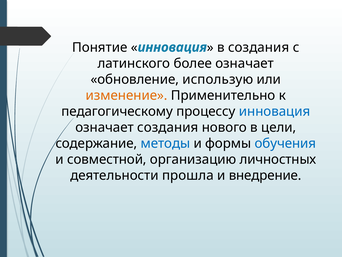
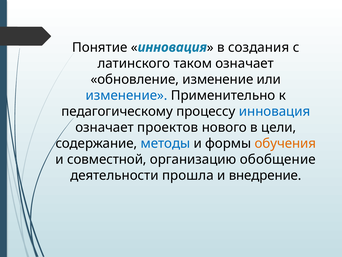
более: более -> таком (193, 63)
обновление использую: использую -> изменение (218, 79)
изменение colour: orange -> blue (127, 95)
означает создания: создания -> проектов (168, 127)
обучения colour: blue -> orange (285, 143)
личностных: личностных -> обобщение (278, 159)
